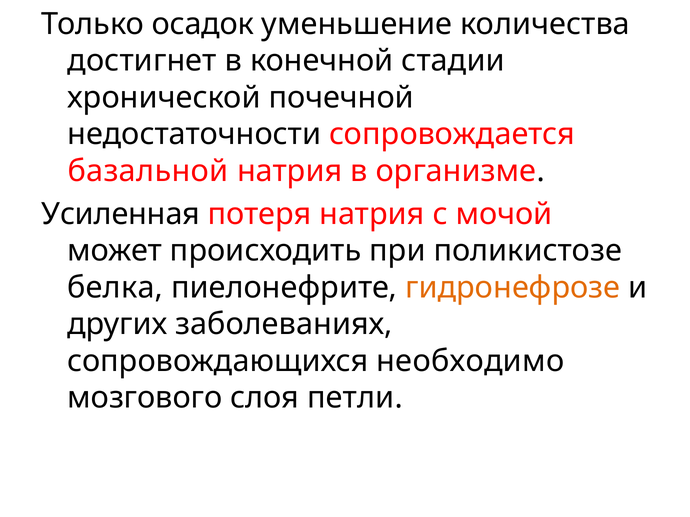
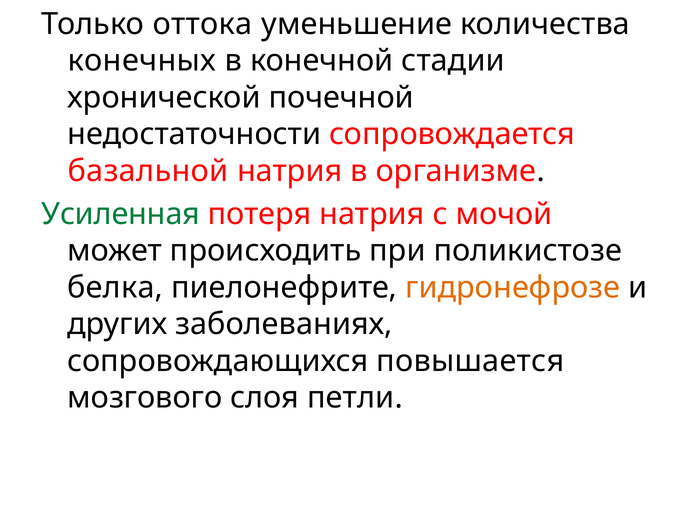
осадок: осадок -> оттока (203, 24)
достигнет: достигнет -> конечных (142, 61)
Усиленная colour: black -> green (121, 214)
необходимо: необходимо -> повышается (470, 361)
